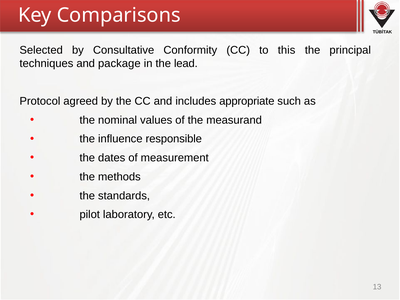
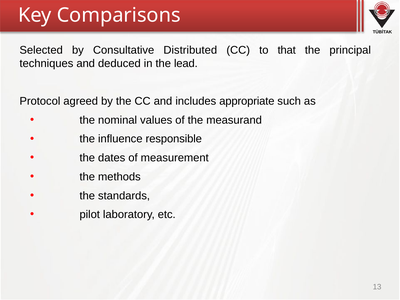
Conformity: Conformity -> Distributed (190, 50)
this: this -> that (287, 50)
package: package -> deduced (119, 63)
